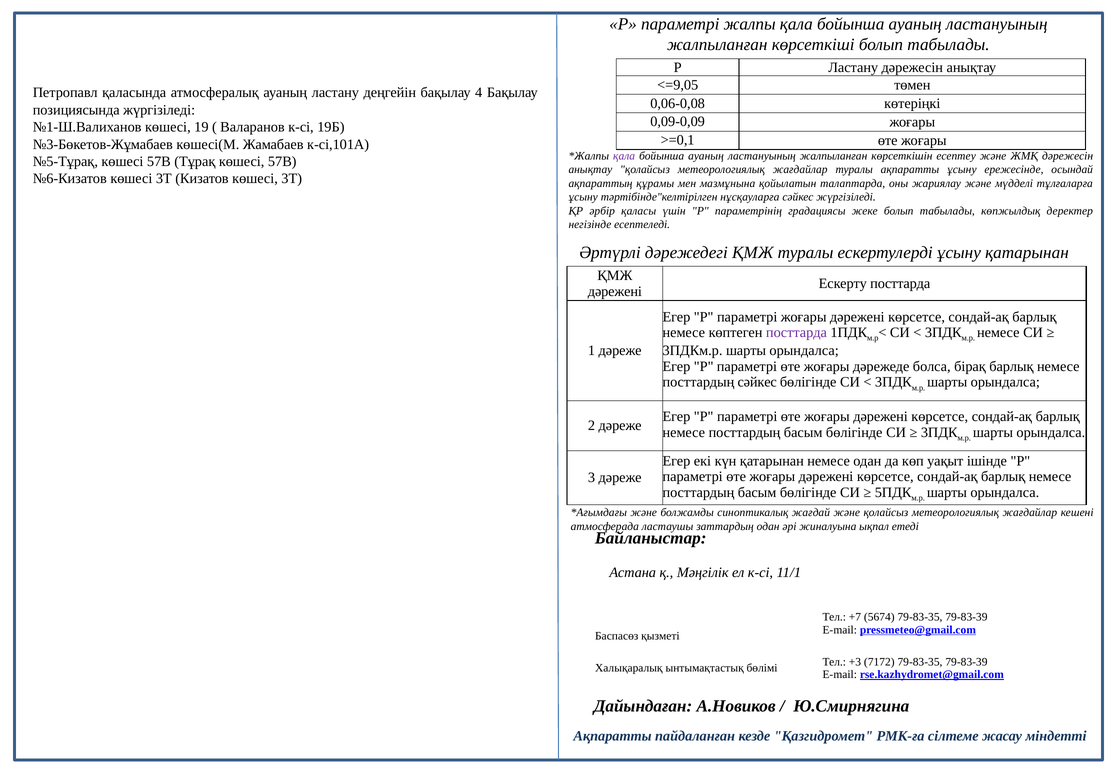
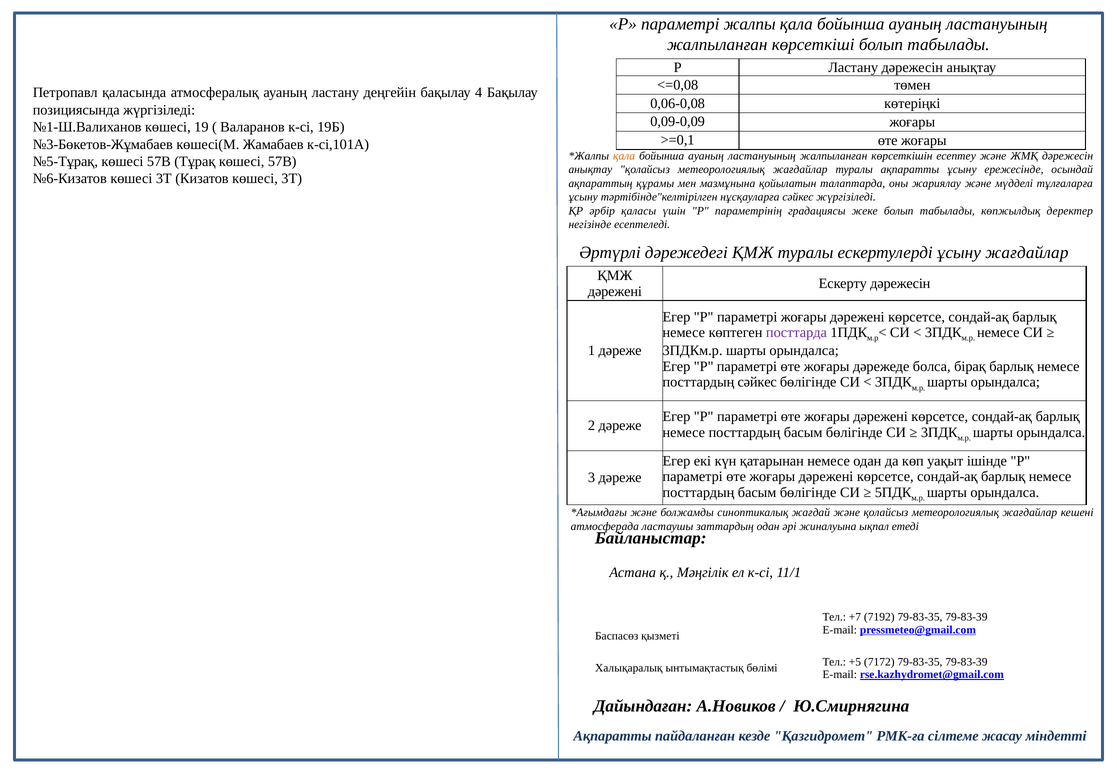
<=9,05: <=9,05 -> <=0,08 (678, 85)
қала colour: purple -> orange (624, 156)
ұсыну қатарынан: қатарынан -> жағдайлар (1027, 253)
Ескерту посттарда: посттарда -> дәрежесін (900, 284)
5674: 5674 -> 7192 (879, 617)
+3: +3 -> +5 (855, 662)
